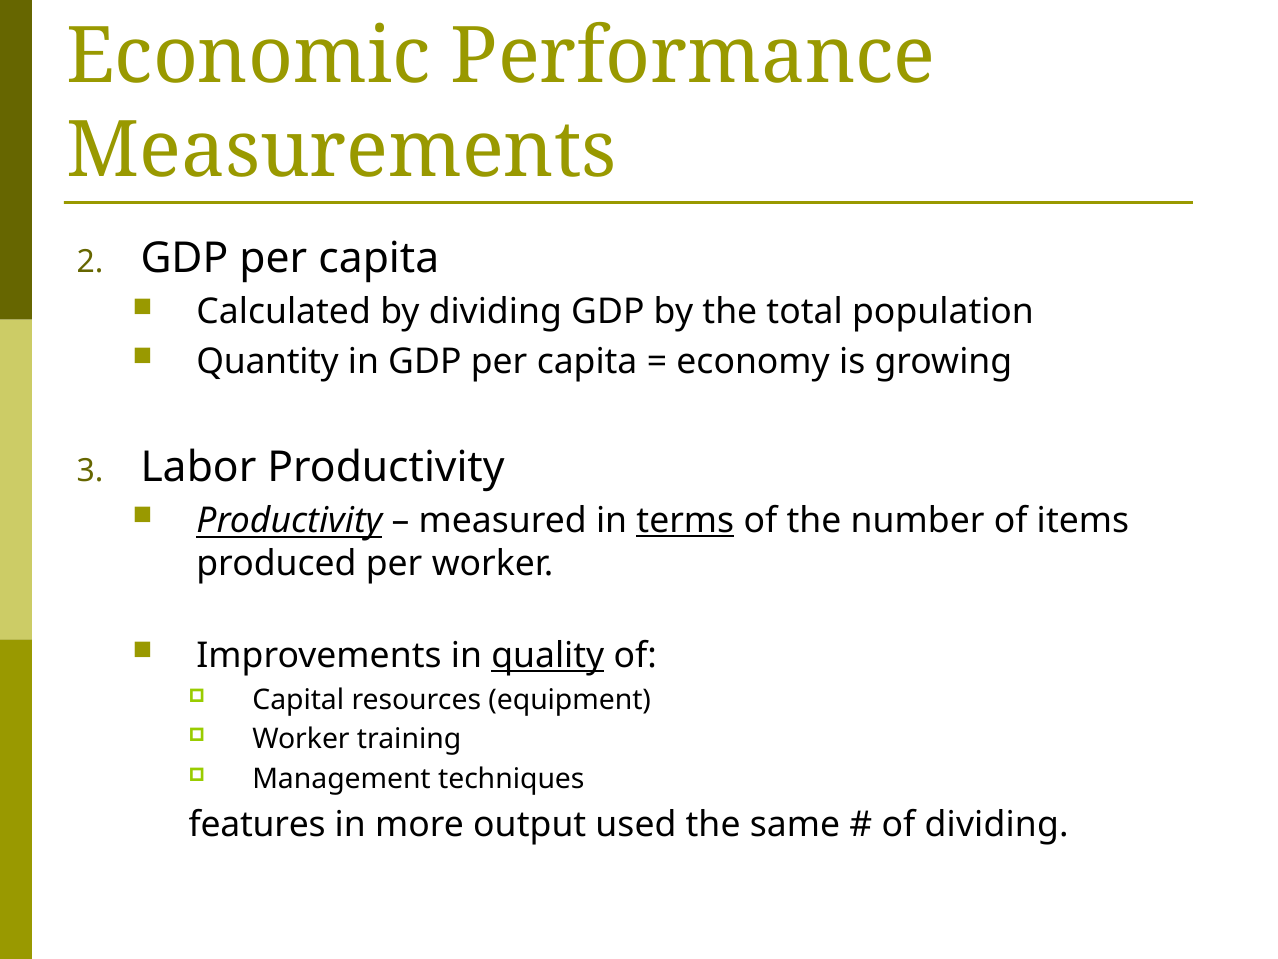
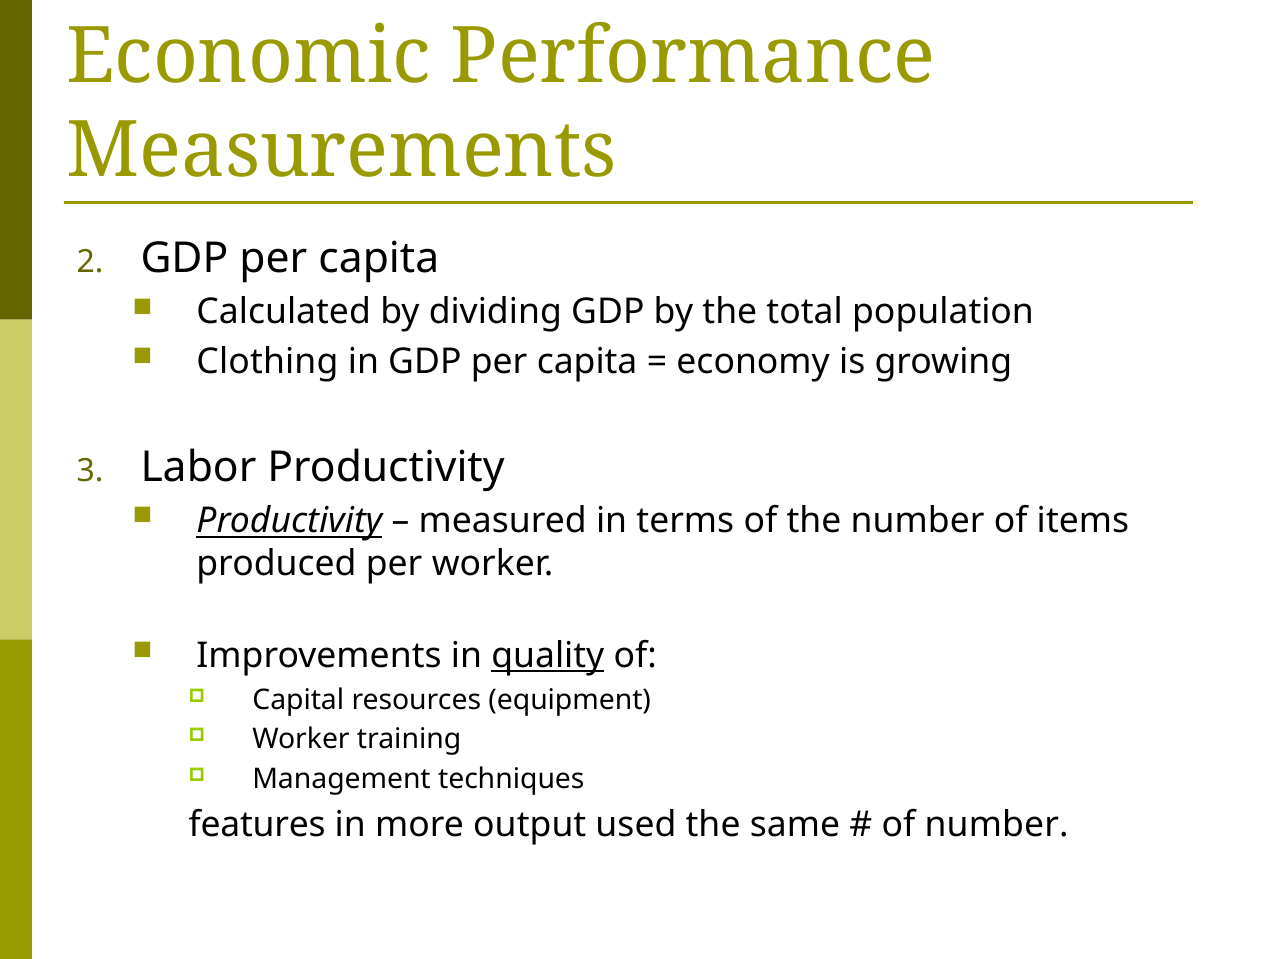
Quantity: Quantity -> Clothing (267, 362)
terms underline: present -> none (685, 521)
of dividing: dividing -> number (997, 825)
